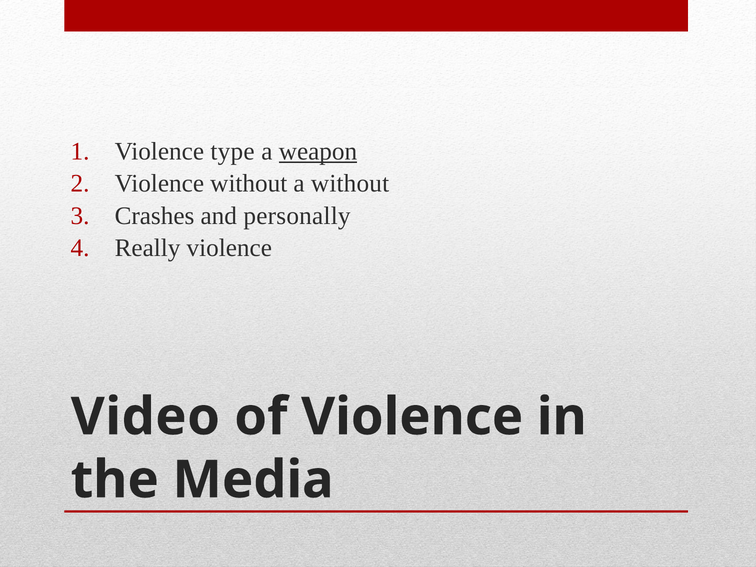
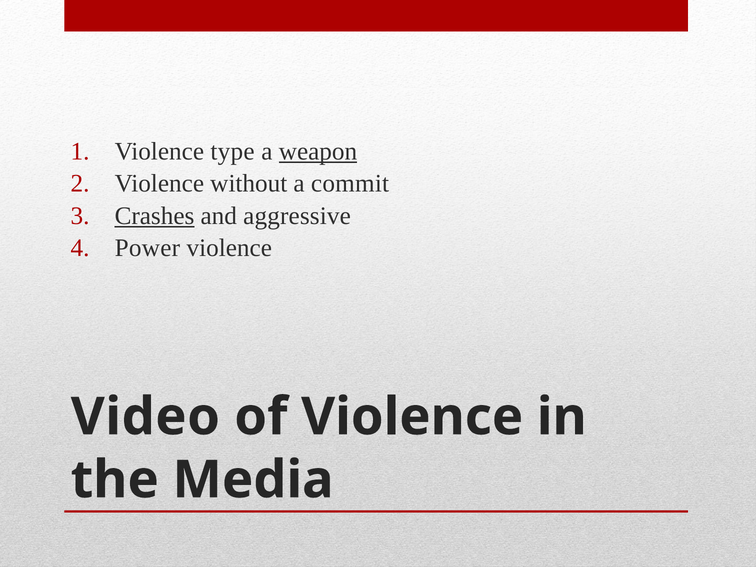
a without: without -> commit (350, 183)
Crashes underline: none -> present (155, 216)
personally: personally -> aggressive (297, 216)
Really: Really -> Power (147, 248)
